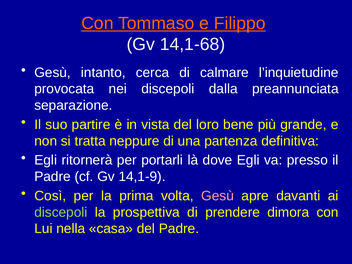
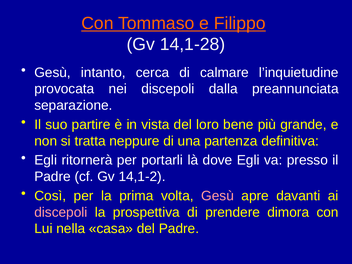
14,1-68: 14,1-68 -> 14,1-28 (193, 44)
14,1-9: 14,1-9 -> 14,1-2 (142, 177)
discepoli colour: light green -> pink (61, 212)
